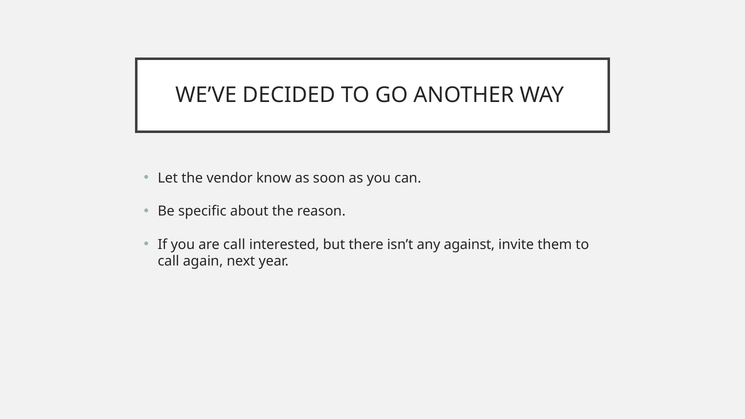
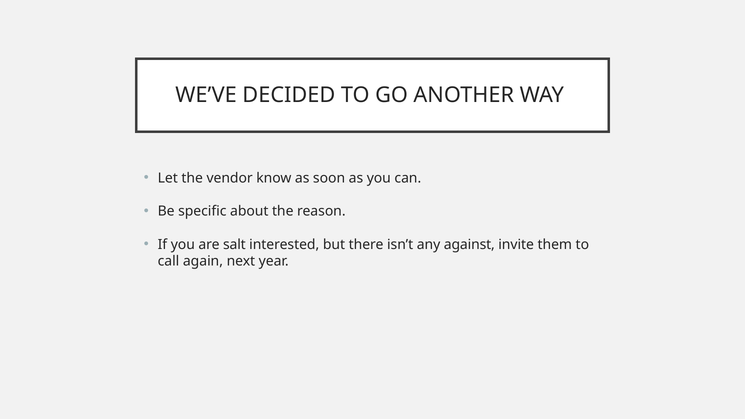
are call: call -> salt (234, 245)
